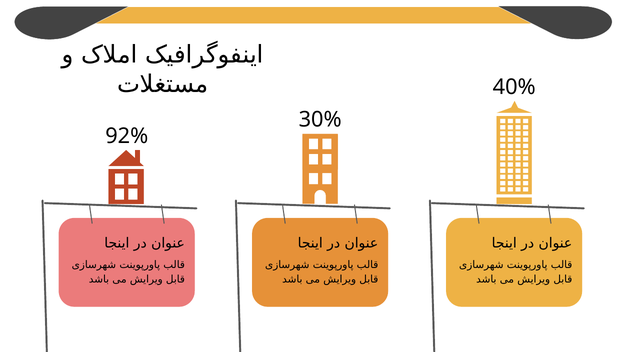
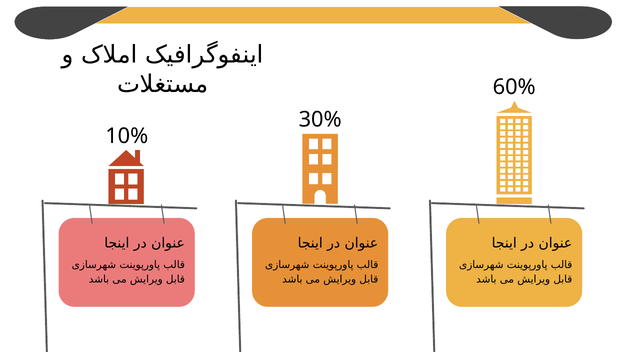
40%: 40% -> 60% (514, 87)
92%: 92% -> 10% (127, 136)
